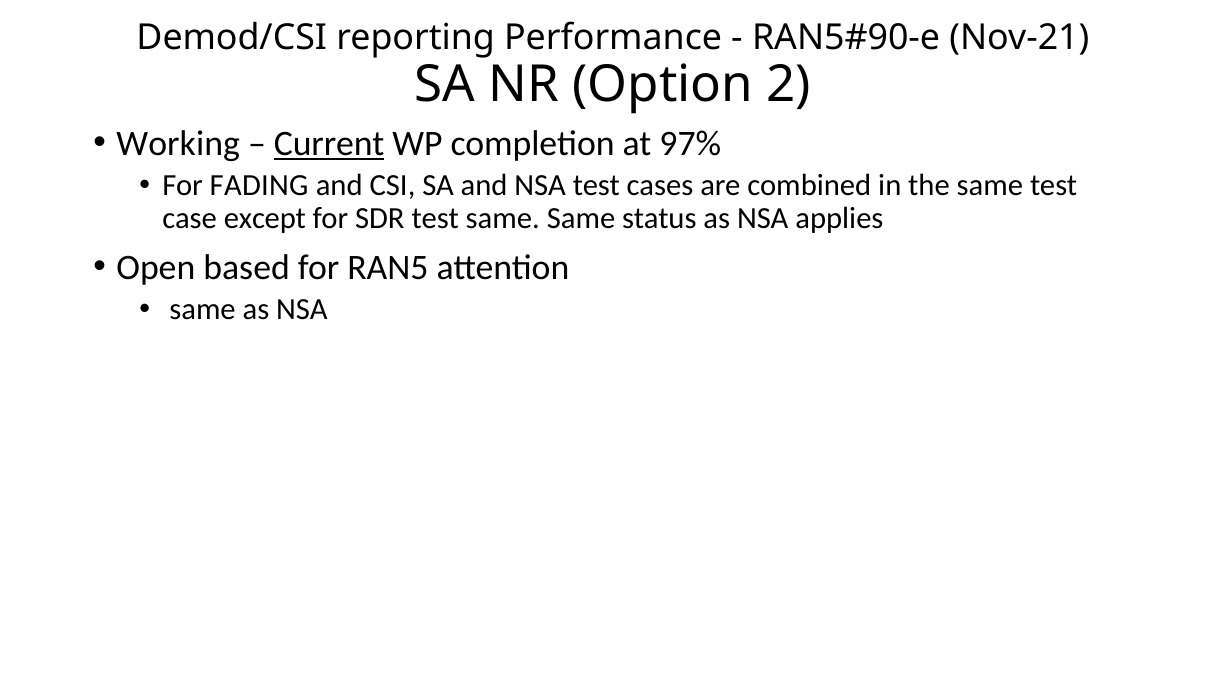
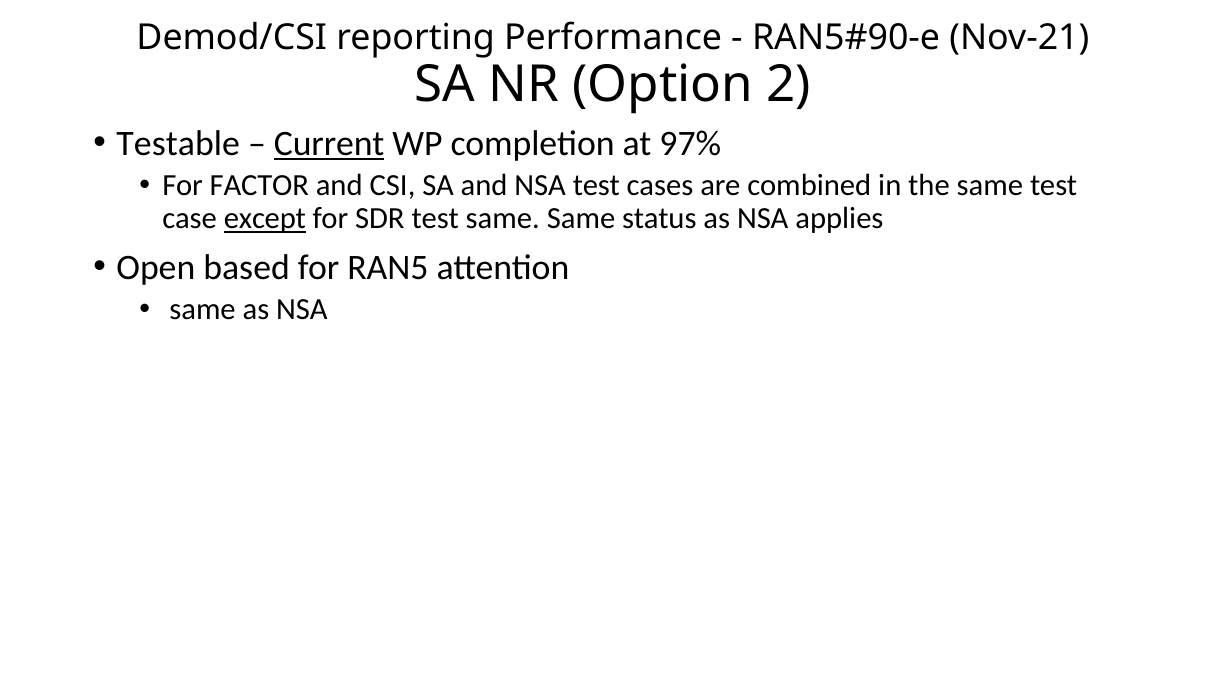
Working: Working -> Testable (178, 143)
FADING: FADING -> FACTOR (259, 186)
except underline: none -> present (265, 219)
